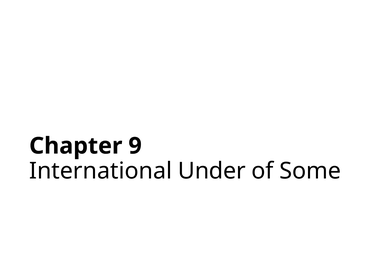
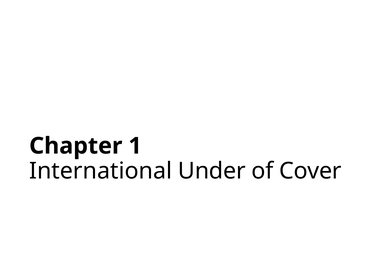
9: 9 -> 1 (135, 146)
Some: Some -> Cover (310, 171)
